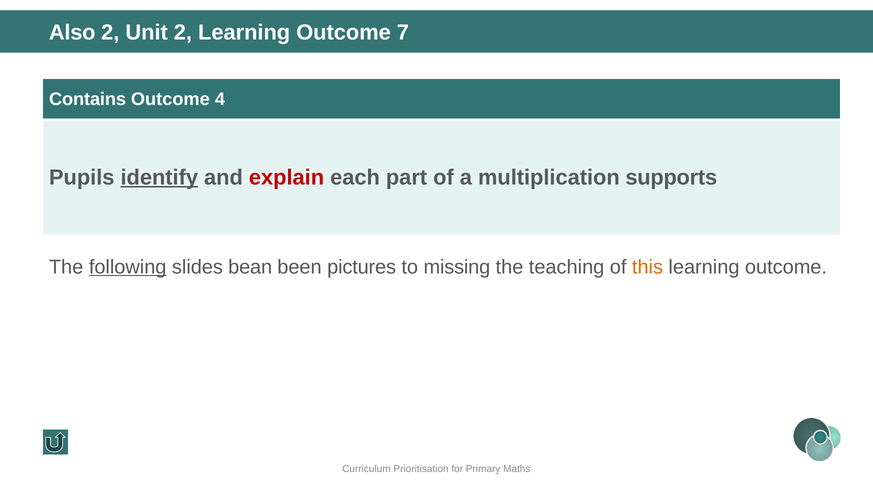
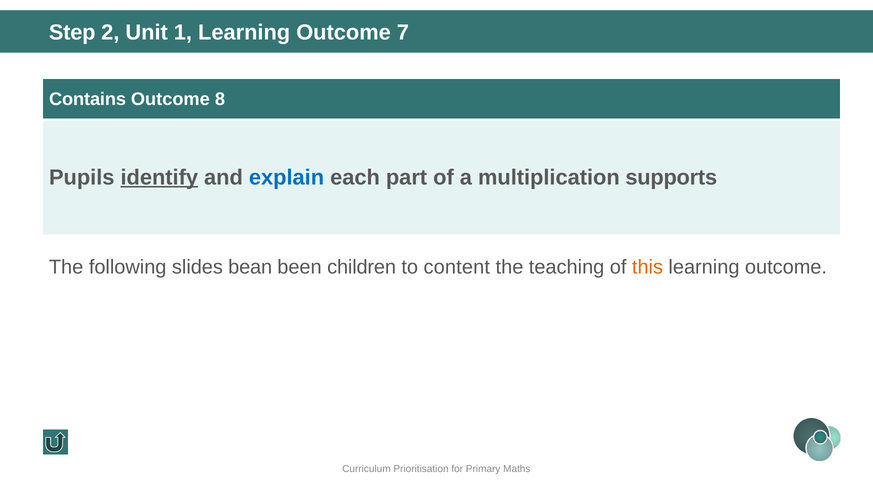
Also: Also -> Step (72, 33)
Unit 2: 2 -> 1 (183, 33)
4: 4 -> 8 (220, 99)
explain colour: red -> blue (287, 178)
following underline: present -> none (128, 267)
pictures: pictures -> children (362, 267)
missing: missing -> content (457, 267)
